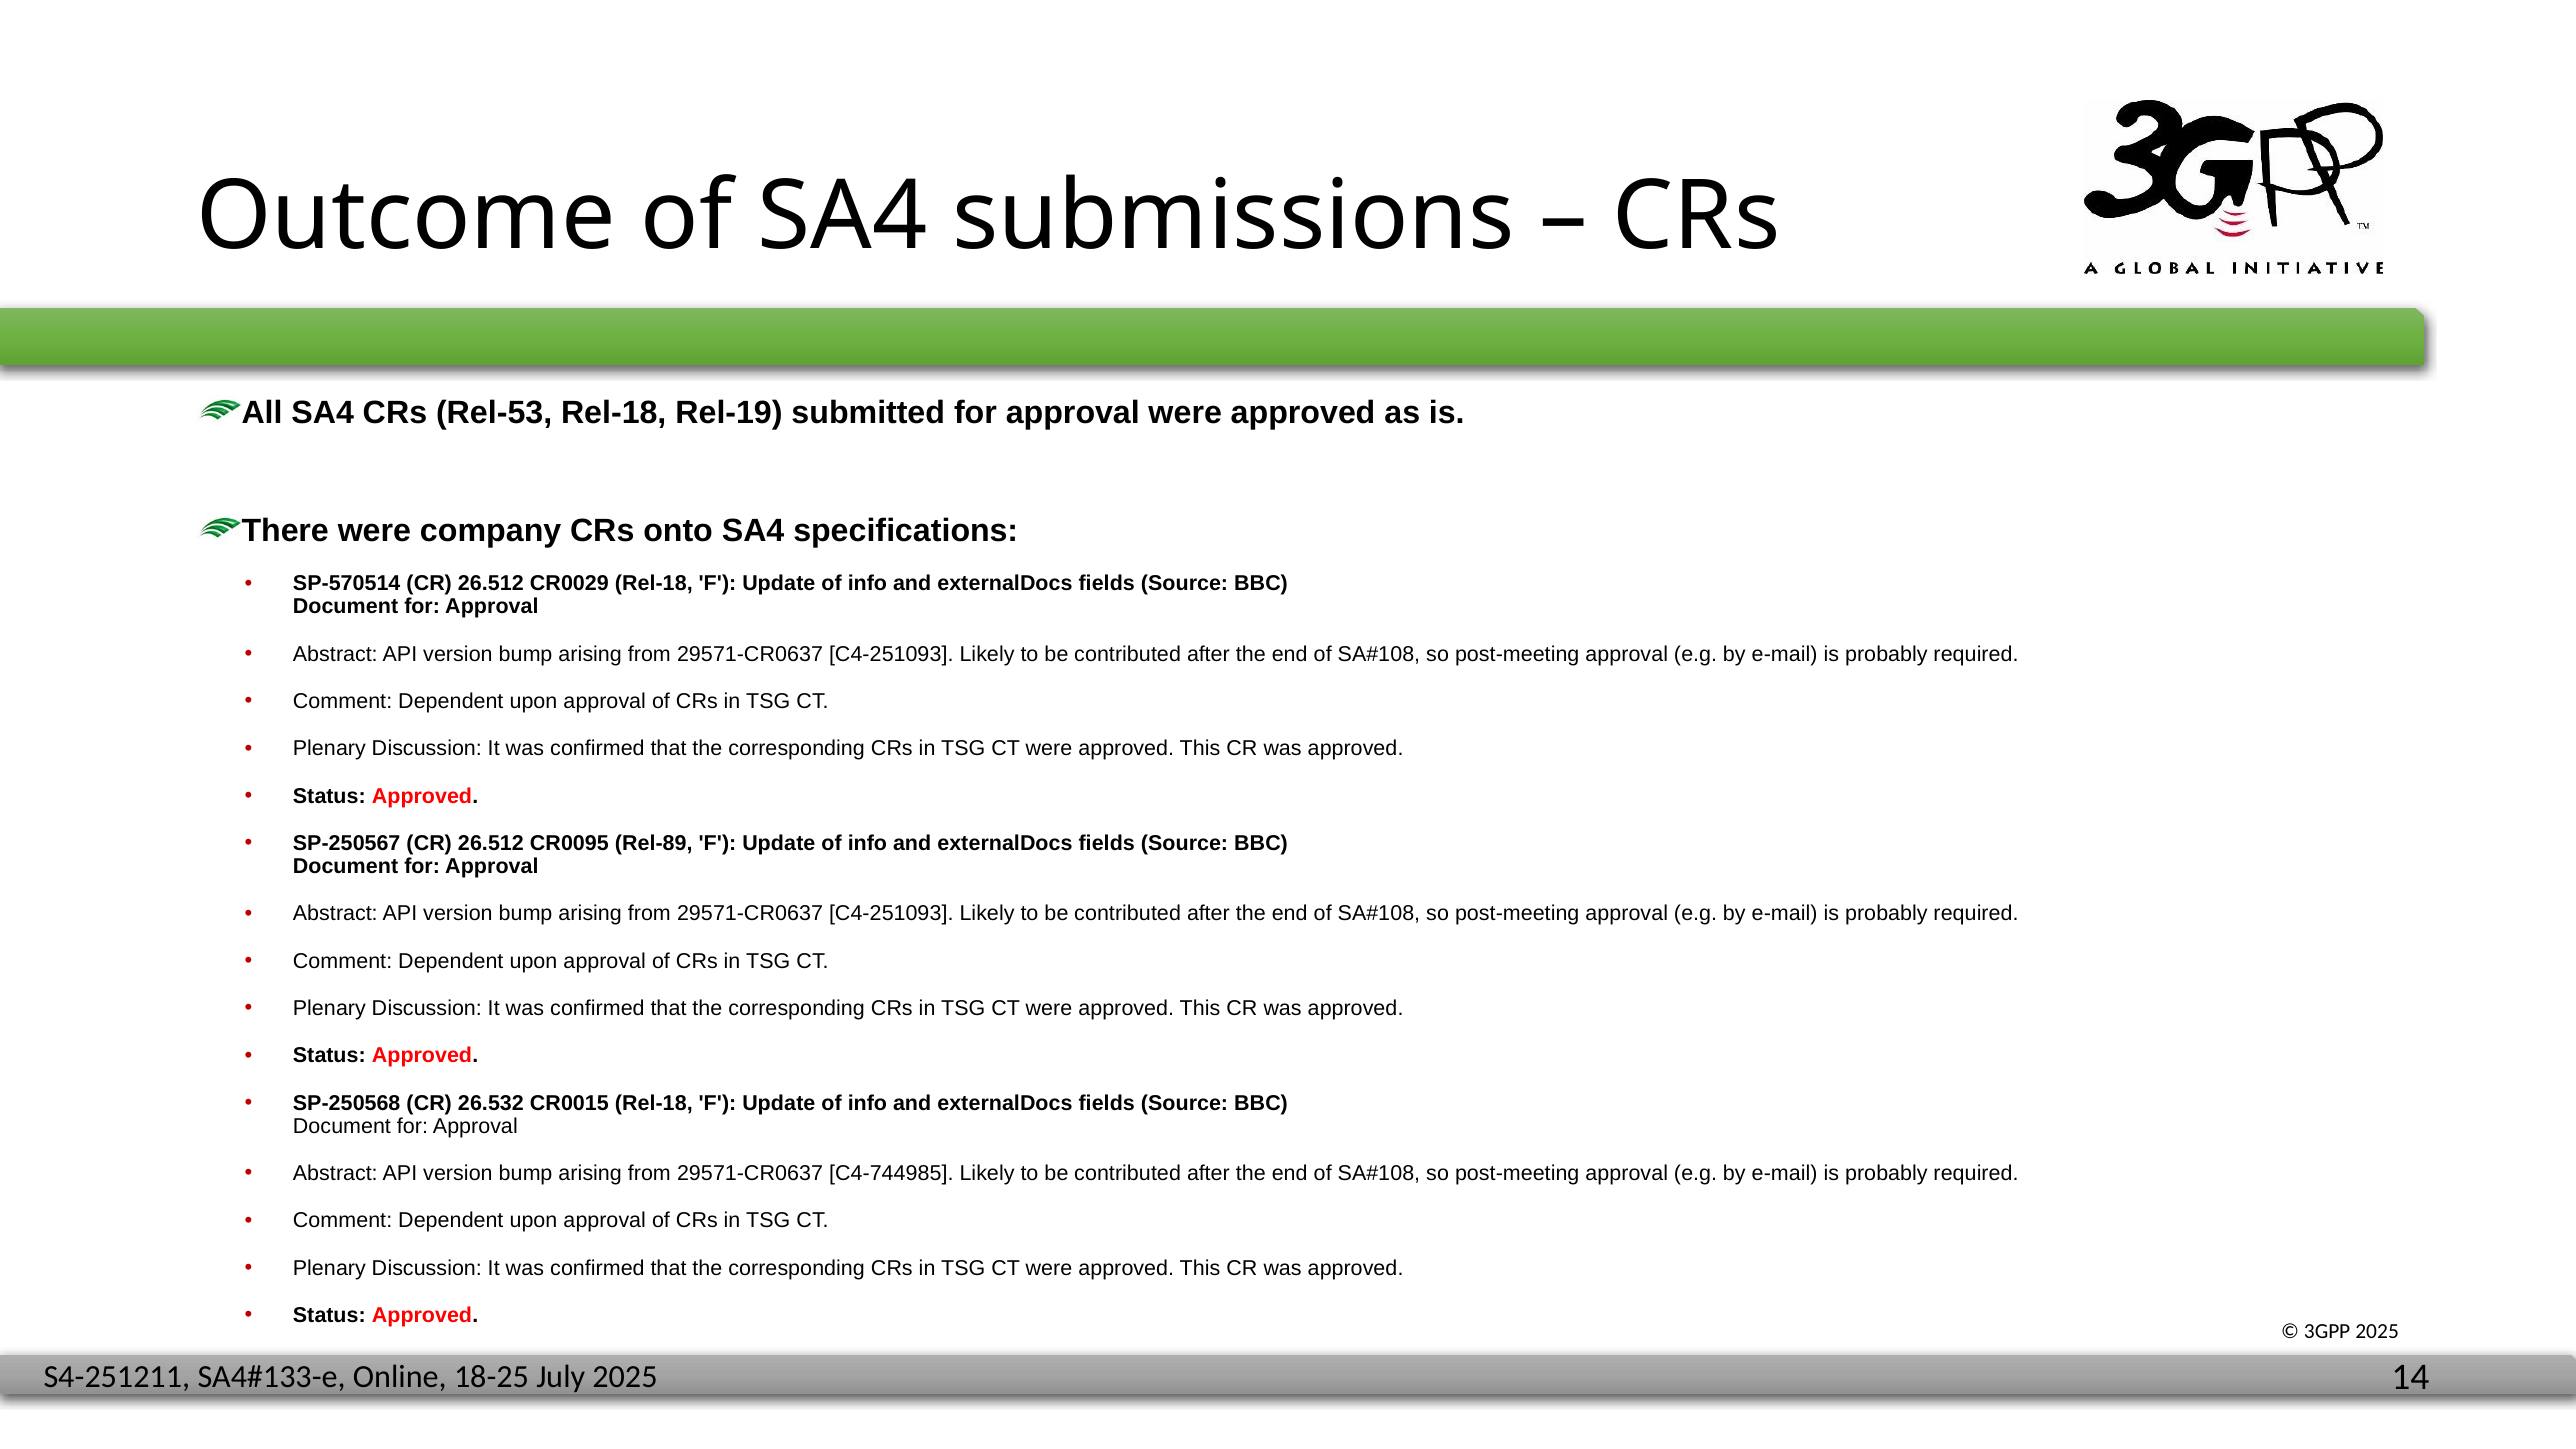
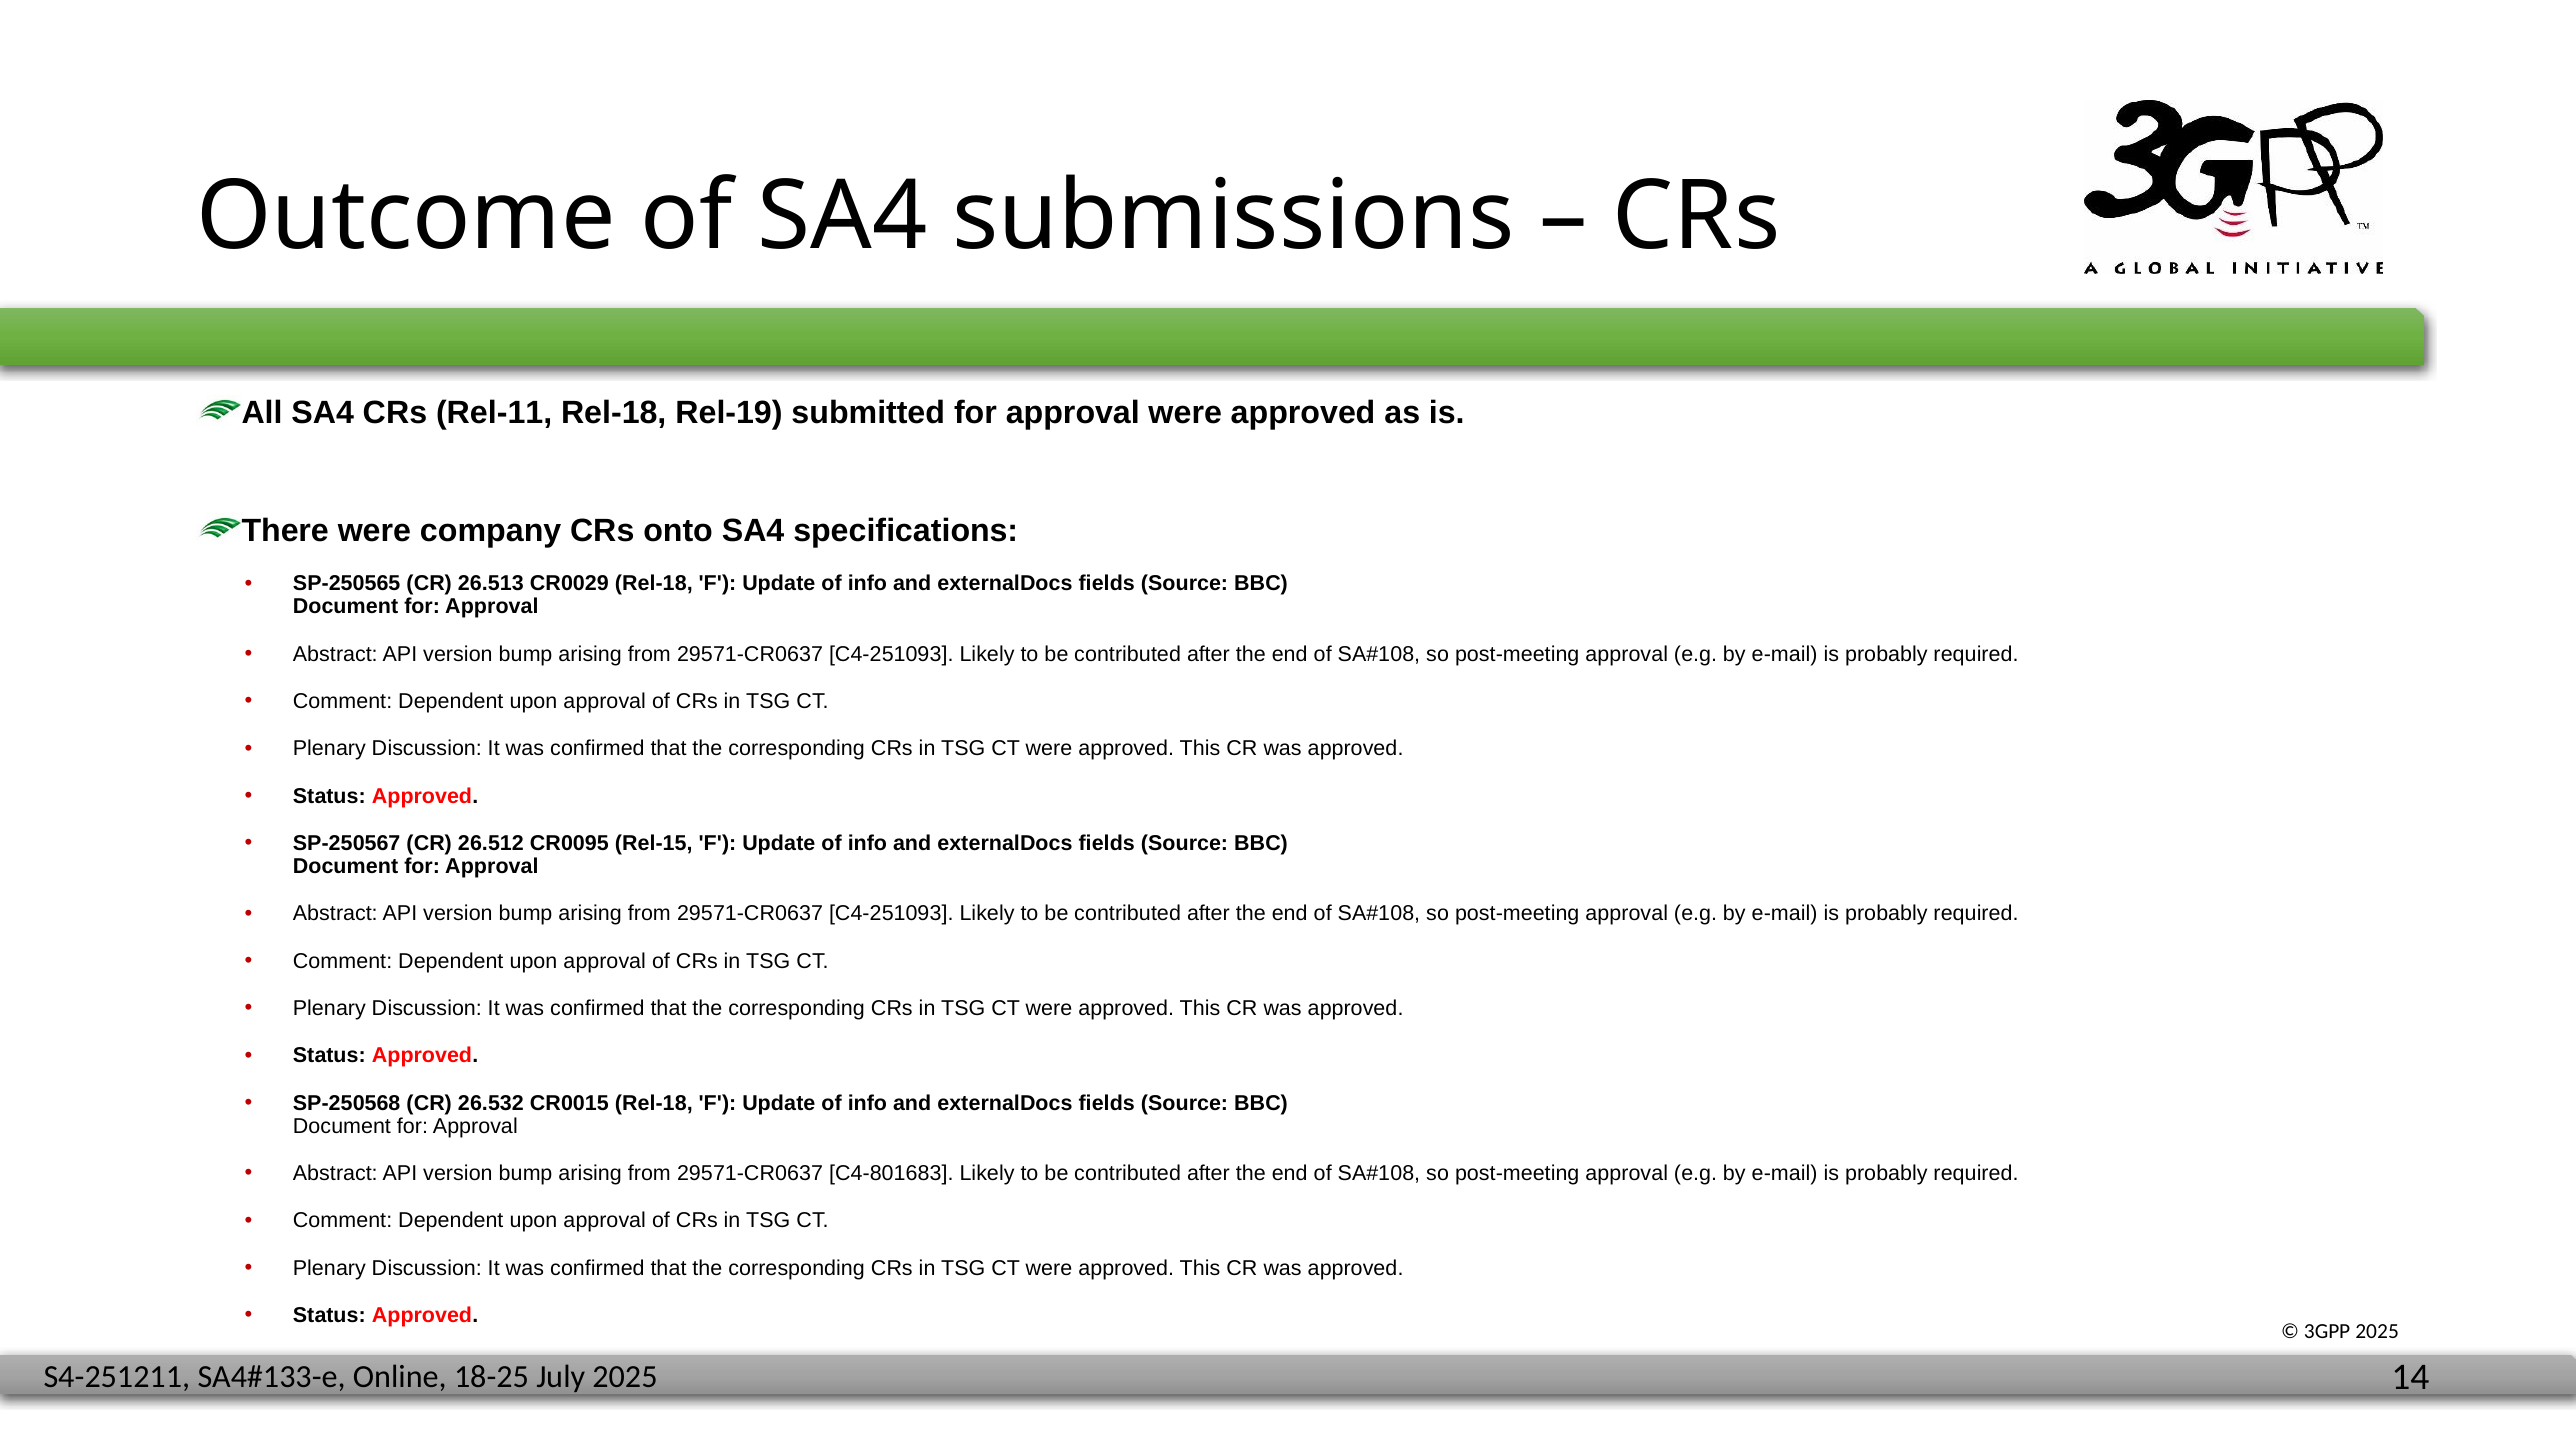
Rel-53: Rel-53 -> Rel-11 (494, 413)
SP-570514: SP-570514 -> SP-250565 (347, 584)
26.512: 26.512 -> 26.513 (491, 584)
Rel-89: Rel-89 -> Rel-15 (654, 843)
C4-744985: C4-744985 -> C4-801683 (891, 1173)
